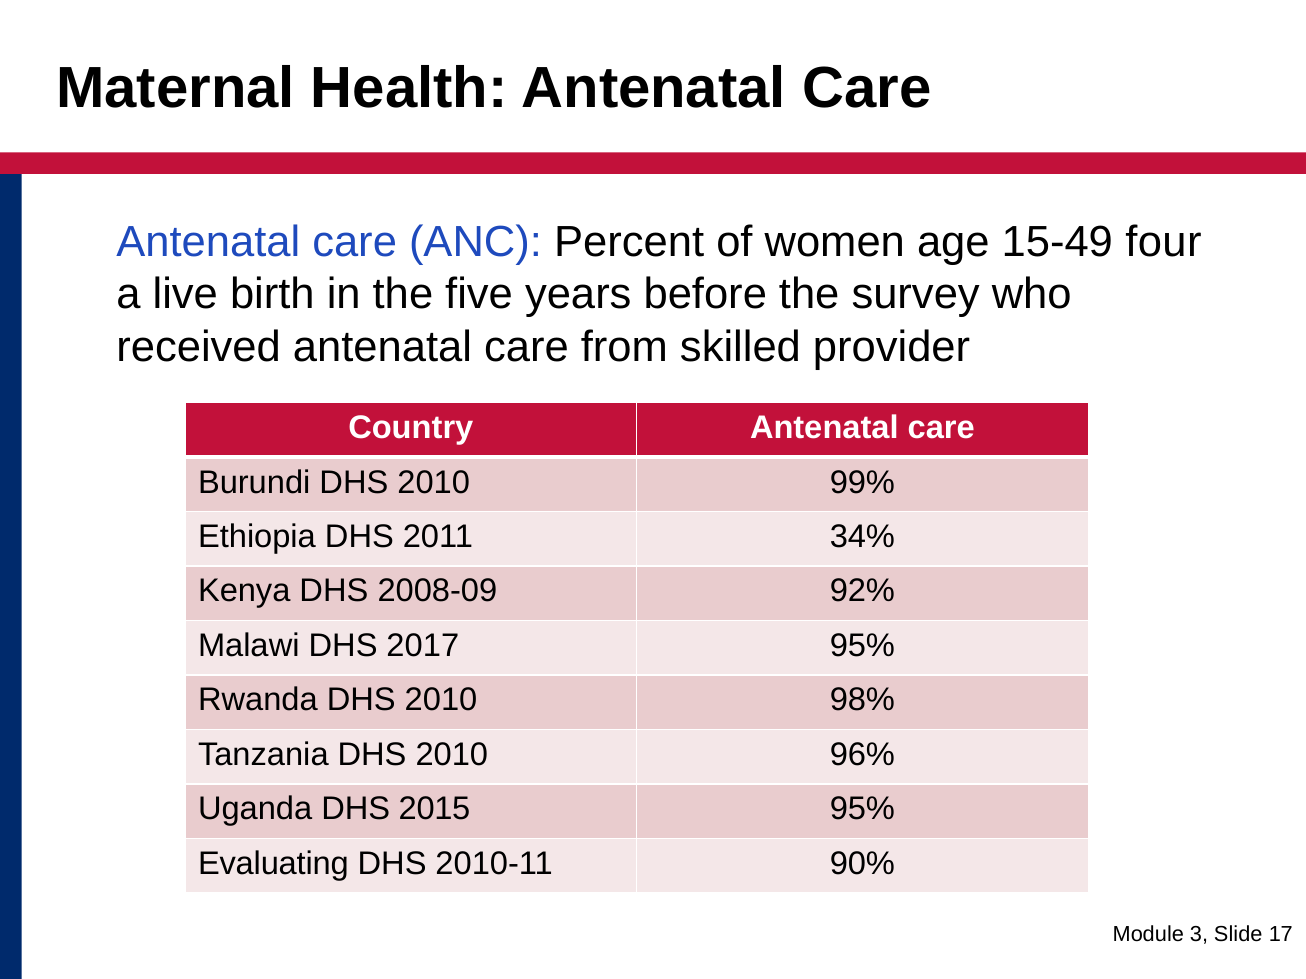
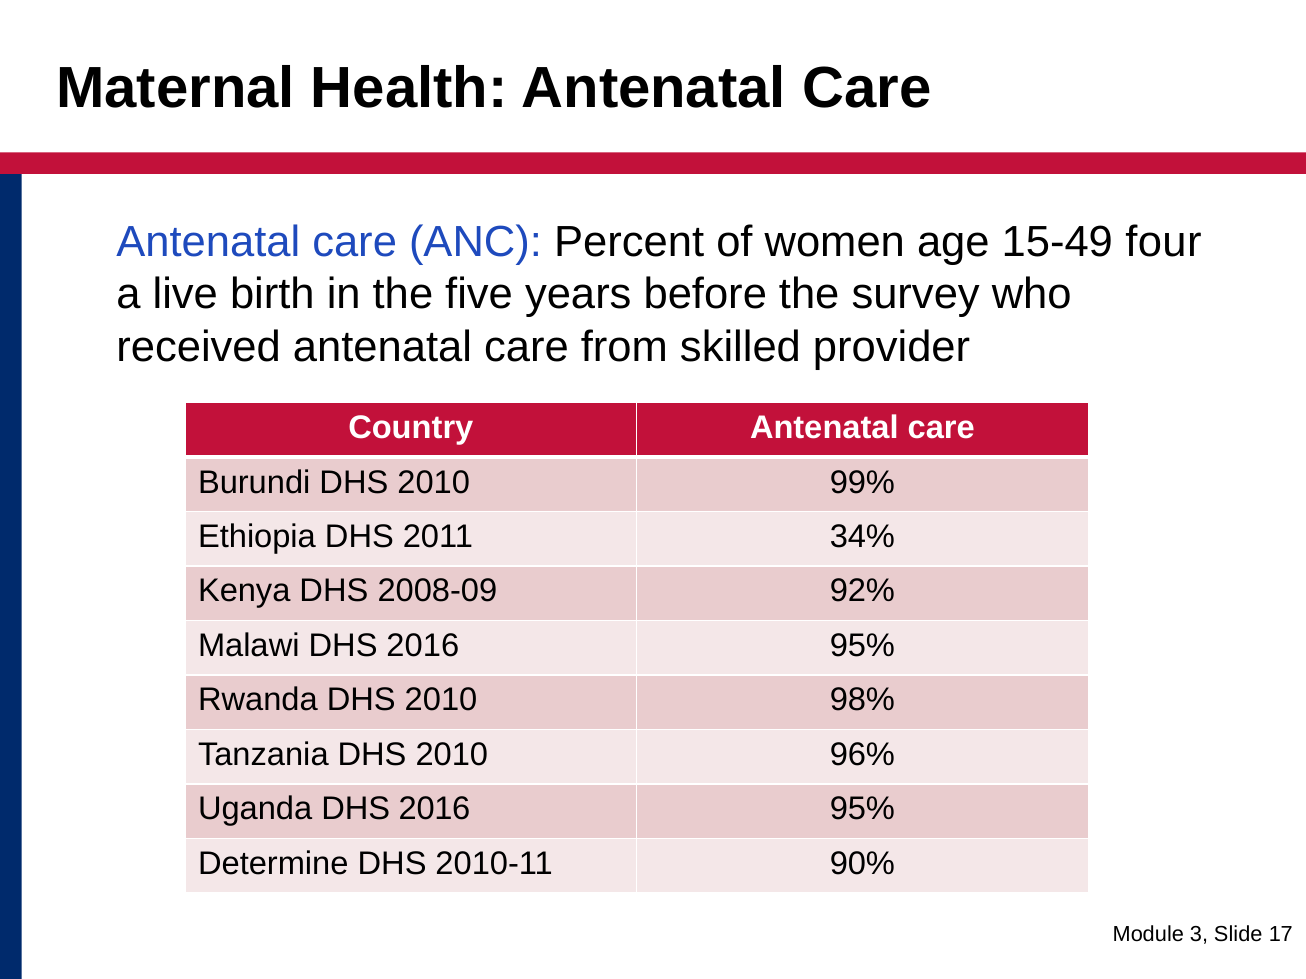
Malawi DHS 2017: 2017 -> 2016 (423, 646)
Uganda DHS 2015: 2015 -> 2016 (434, 810)
Evaluating: Evaluating -> Determine (273, 864)
